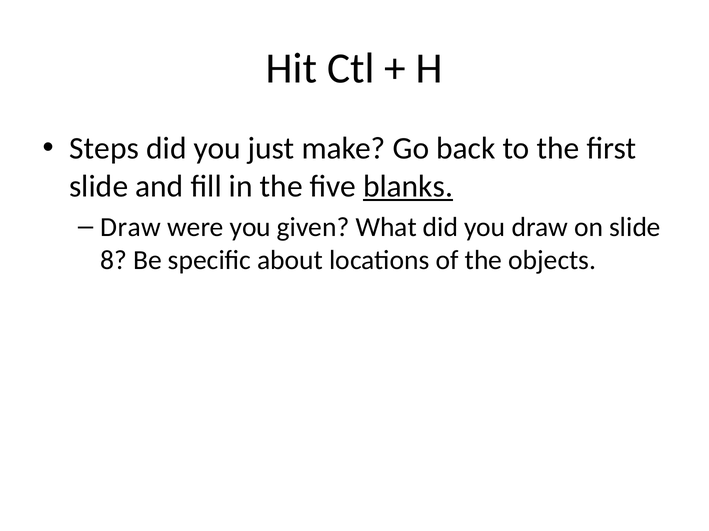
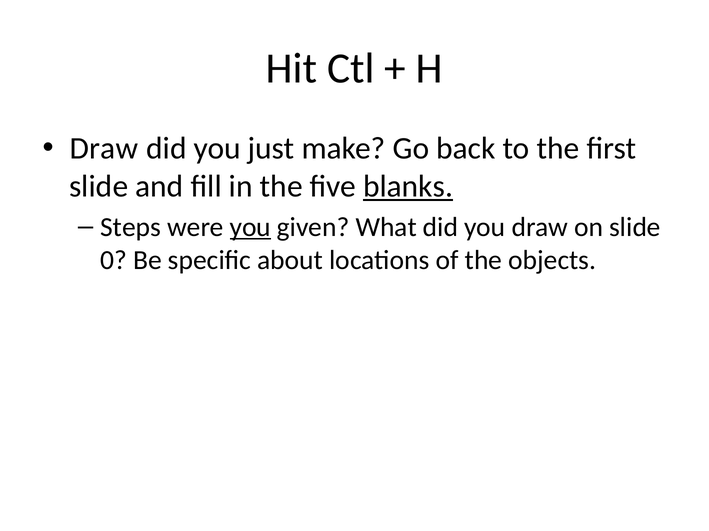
Steps: Steps -> Draw (104, 149)
Draw: Draw -> Steps (131, 227)
you underline: none -> present (250, 227)
8: 8 -> 0 (114, 260)
